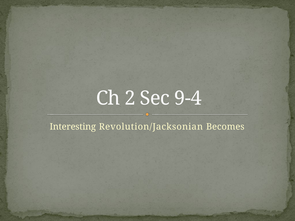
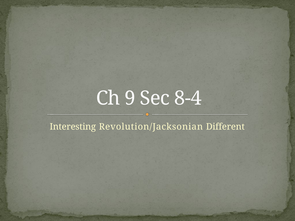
2: 2 -> 9 (130, 98)
9-4: 9-4 -> 8-4 (188, 98)
Becomes: Becomes -> Different (225, 127)
